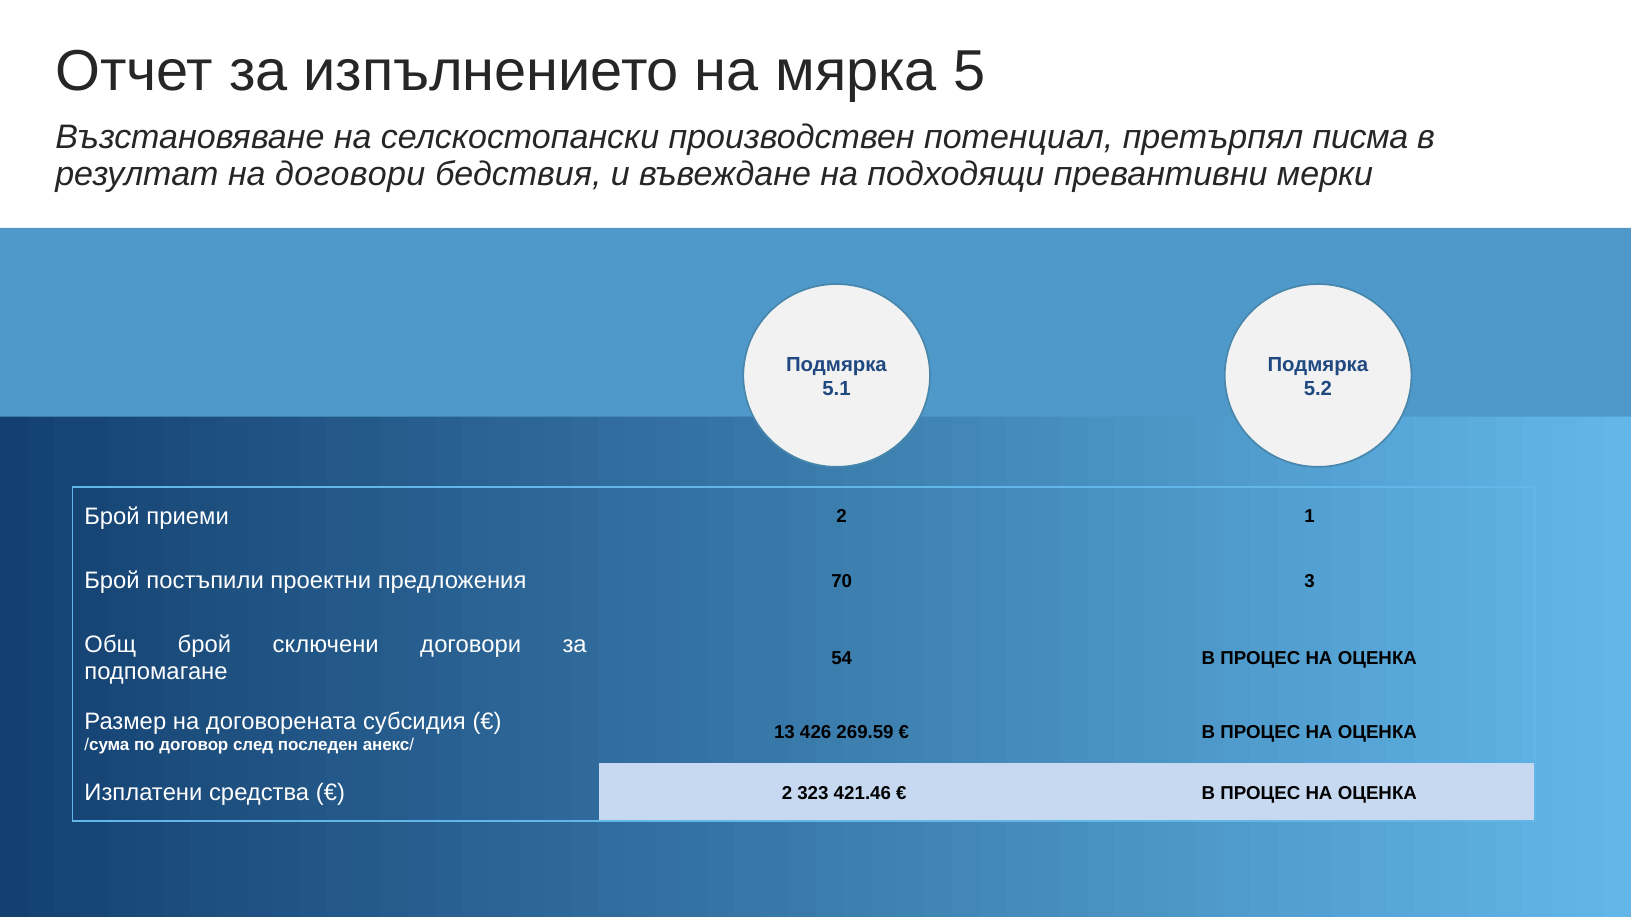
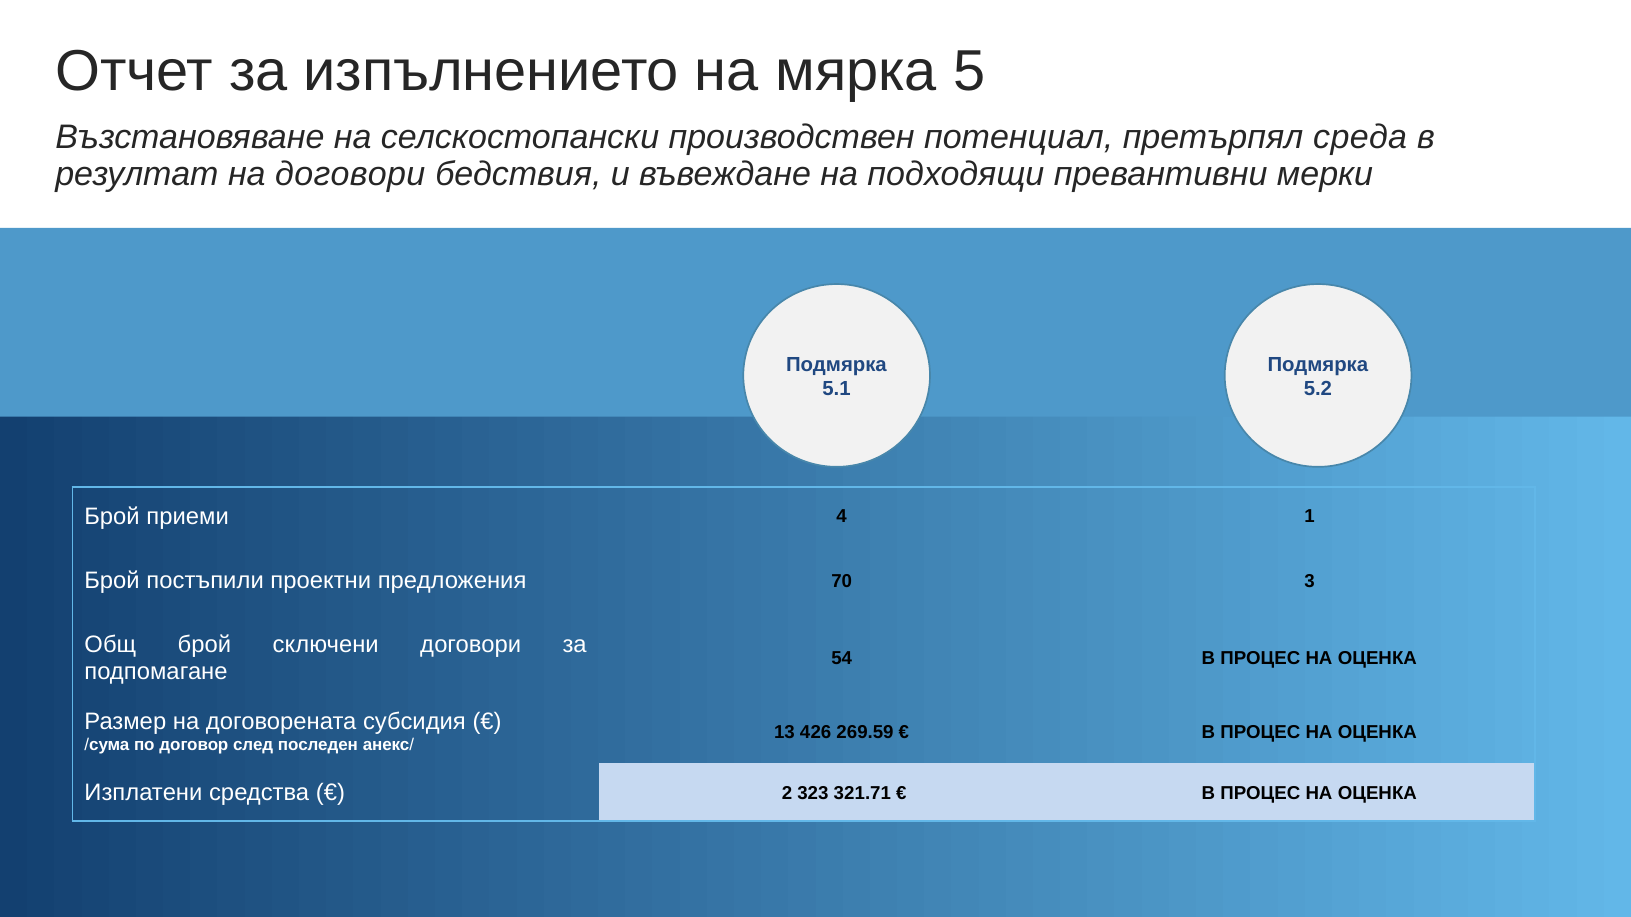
писма: писма -> среда (1360, 138)
приеми 2: 2 -> 4 (842, 517)
421.46: 421.46 -> 321.71 (862, 793)
